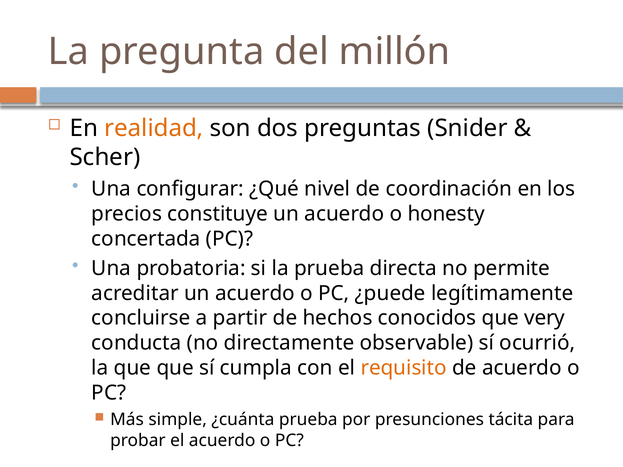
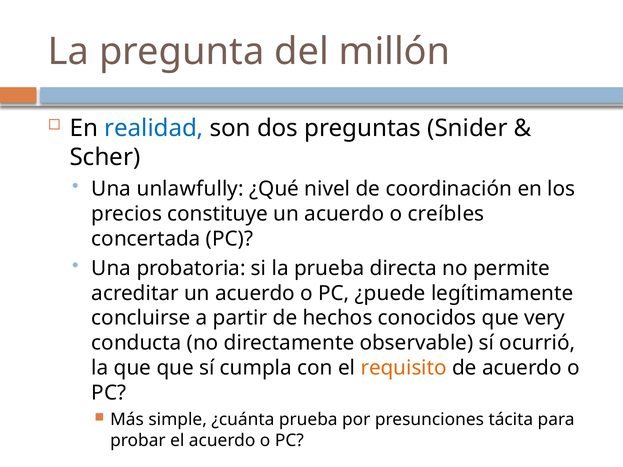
realidad colour: orange -> blue (154, 128)
configurar: configurar -> unlawfully (190, 189)
honesty: honesty -> creíbles (446, 214)
